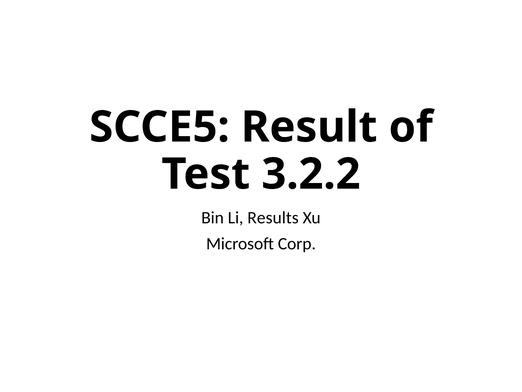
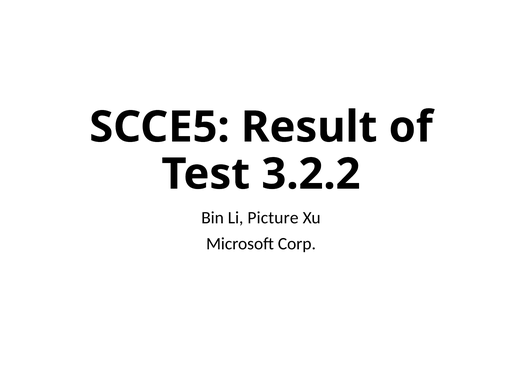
Results: Results -> Picture (273, 218)
